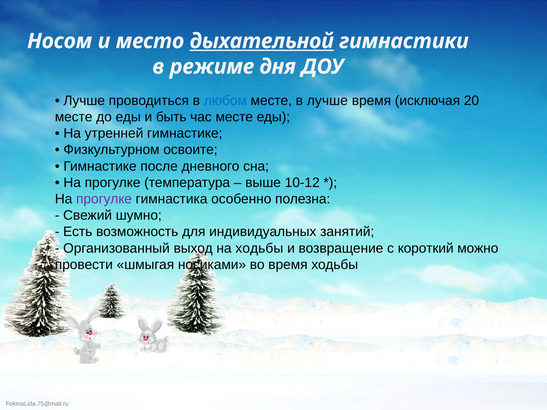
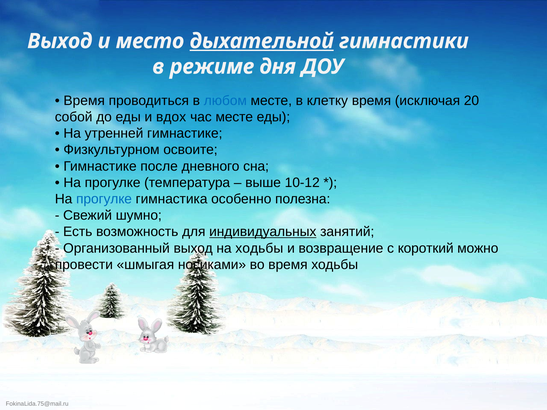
Носом: Носом -> Выход (60, 41)
Лучше: Лучше -> Время (84, 101)
в лучше: лучше -> клетку (327, 101)
месте: месте -> собой (74, 117)
быть: быть -> вдох (171, 117)
прогулке colour: purple -> blue (104, 199)
индивидуальных underline: none -> present (263, 232)
